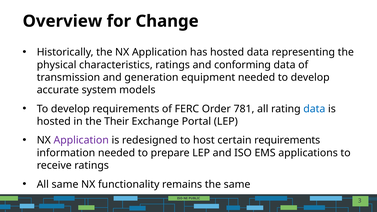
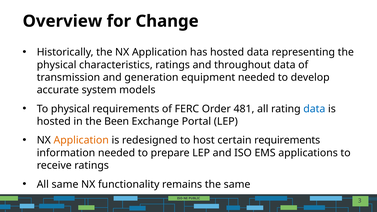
conforming: conforming -> throughout (242, 65)
develop: develop -> physical (70, 109)
781: 781 -> 481 (244, 109)
Their: Their -> Been (117, 121)
Application colour: purple -> orange (81, 140)
